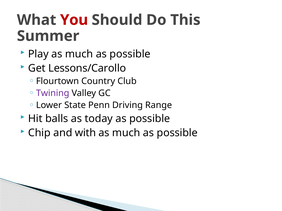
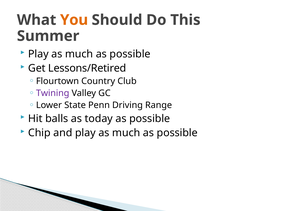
You colour: red -> orange (74, 20)
Lessons/Carollo: Lessons/Carollo -> Lessons/Retired (87, 68)
and with: with -> play (85, 133)
